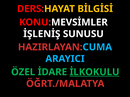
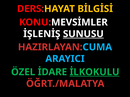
SUNUSU underline: none -> present (83, 34)
